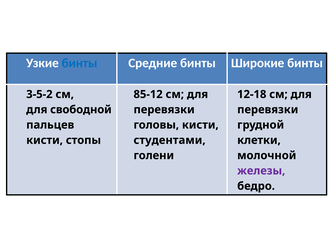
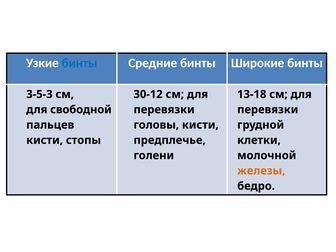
3-5-2: 3-5-2 -> 3-5-3 (39, 94)
85-12: 85-12 -> 30-12 (148, 94)
12-18: 12-18 -> 13-18 (252, 94)
студентами: студентами -> предплечье (170, 140)
железы colour: purple -> orange (261, 171)
